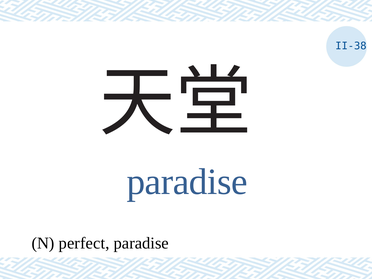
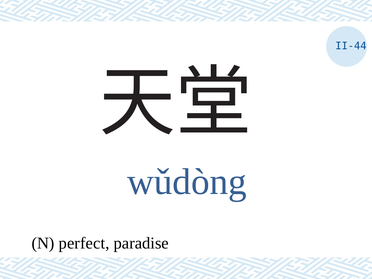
II-38: II-38 -> II-44 (351, 46)
paradise: paradise -> wǔdòng (187, 182)
